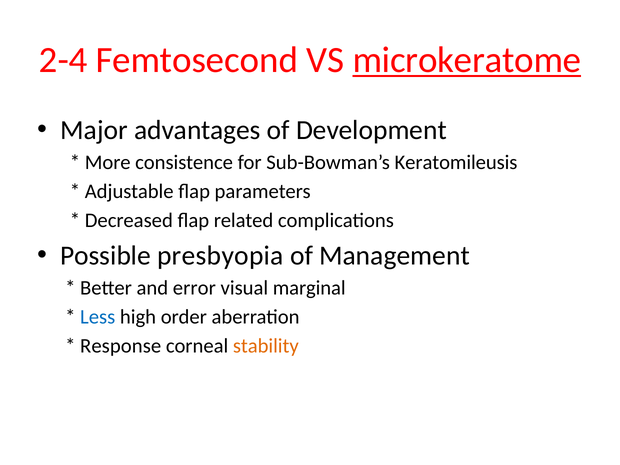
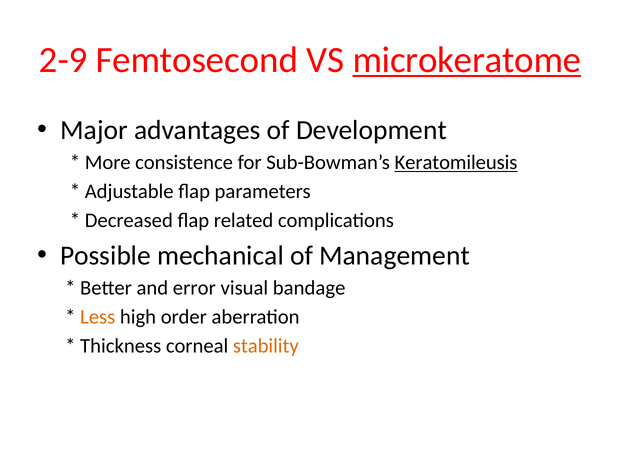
2-4: 2-4 -> 2-9 (63, 60)
Keratomileusis underline: none -> present (456, 163)
presbyopia: presbyopia -> mechanical (221, 255)
marginal: marginal -> bandage (309, 288)
Less colour: blue -> orange (98, 317)
Response: Response -> Thickness (121, 346)
